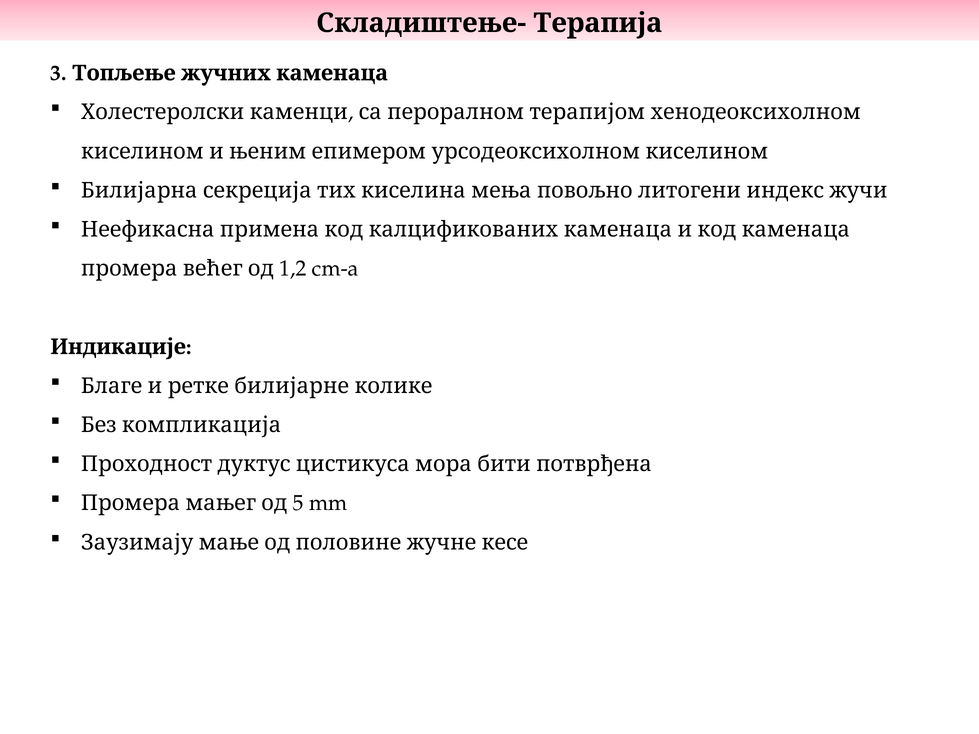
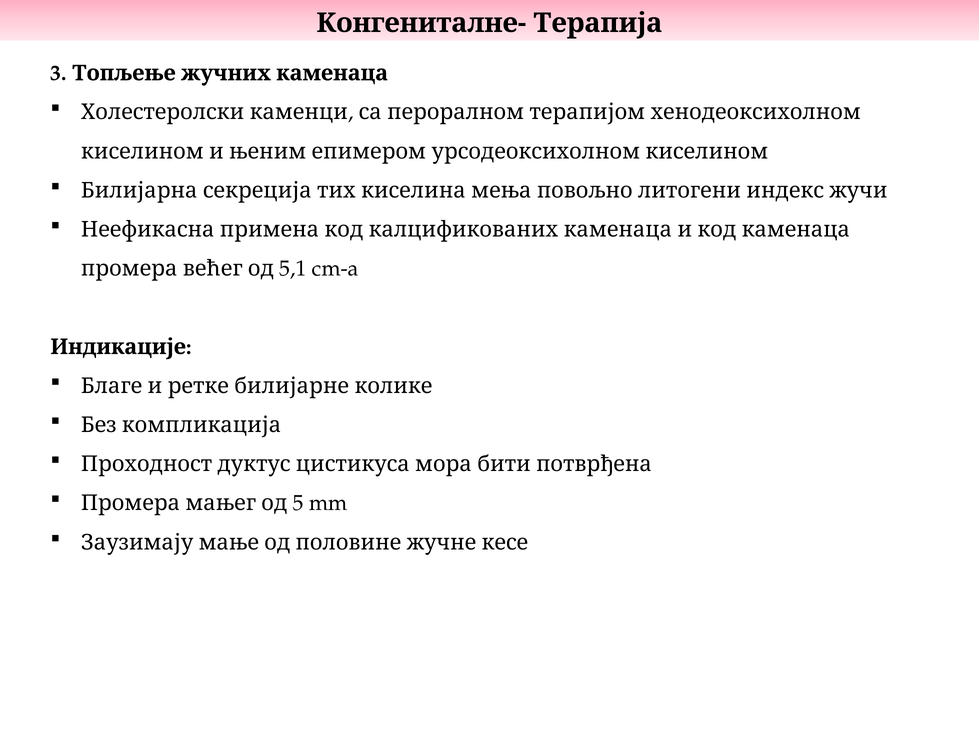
Складиштење-: Складиштење- -> Конгениталне- (421, 23)
1,2: 1,2 -> 5,1 (293, 269)
